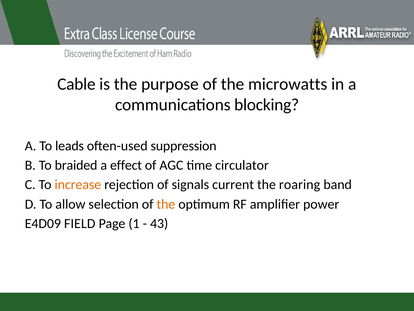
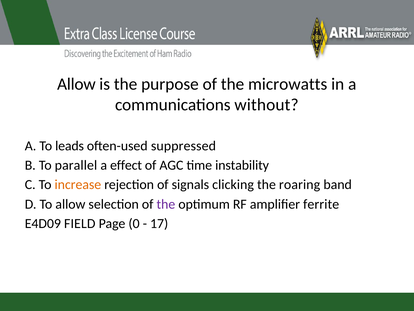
Cable: Cable -> Allow (76, 84)
blocking: blocking -> without (266, 105)
suppression: suppression -> suppressed (183, 146)
braided: braided -> parallel (76, 165)
circulator: circulator -> instability (242, 165)
current: current -> clicking (233, 184)
the colour: orange -> purple (166, 204)
power: power -> ferrite (321, 204)
1: 1 -> 0 (134, 223)
43: 43 -> 17 (159, 223)
